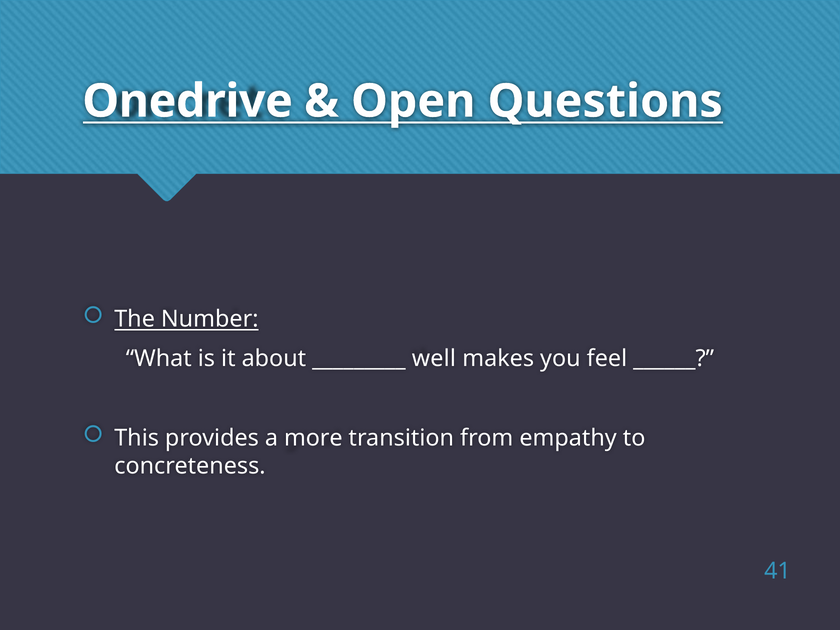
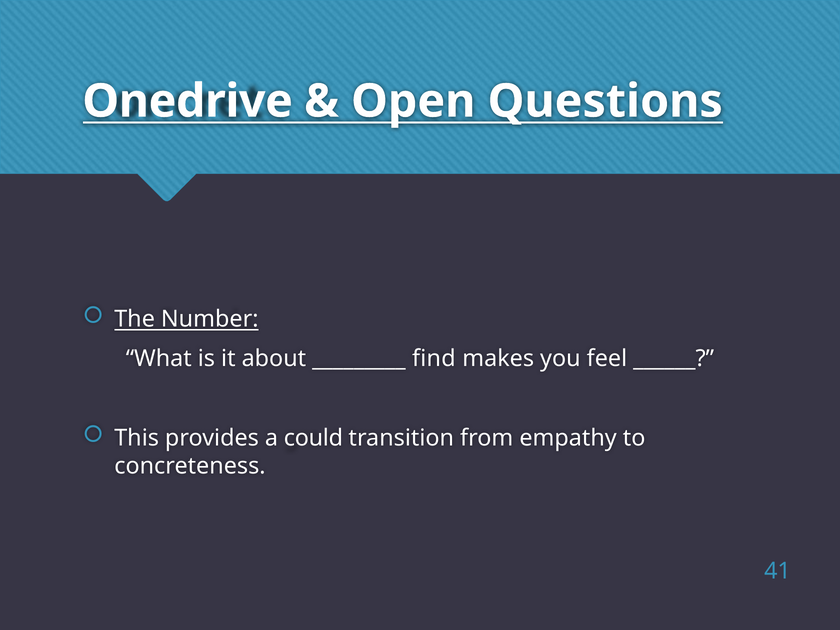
well: well -> find (434, 359)
more: more -> could (313, 438)
